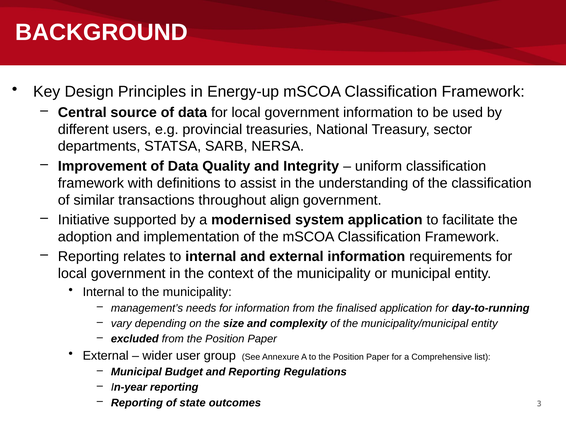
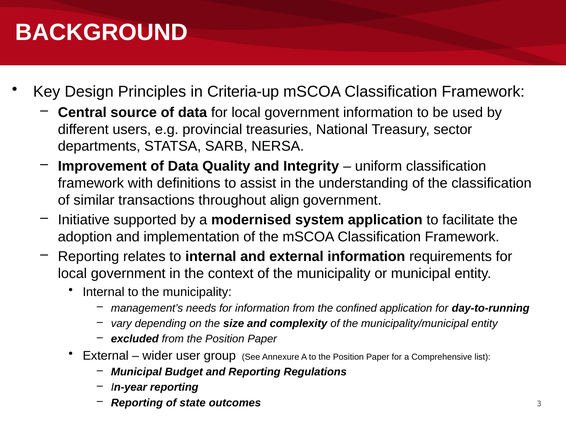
Energy-up: Energy-up -> Criteria-up (243, 92)
finalised: finalised -> confined (356, 309)
